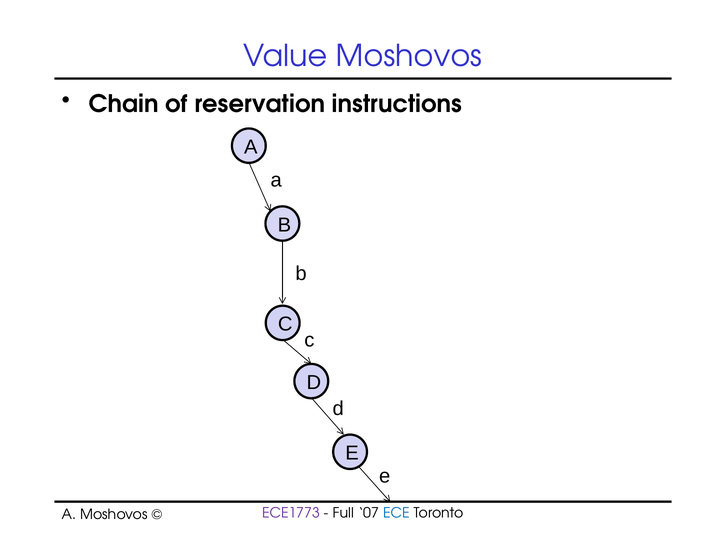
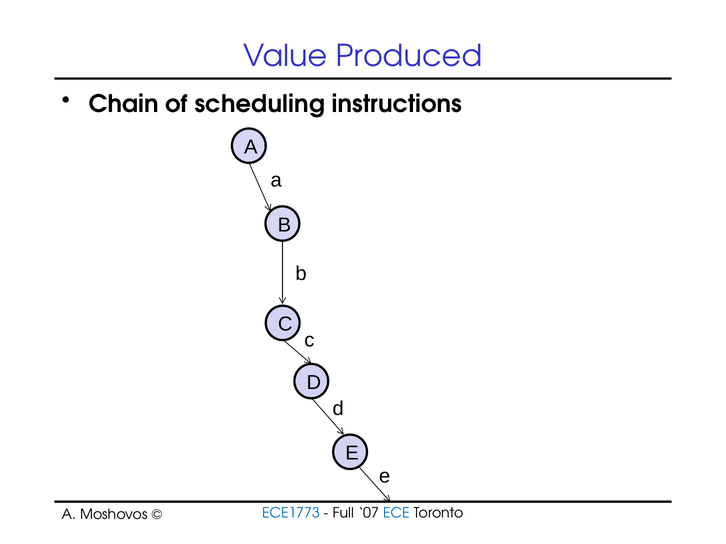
Value Moshovos: Moshovos -> Produced (409, 57)
reservation: reservation -> scheduling (260, 105)
ECE1773 colour: purple -> blue (291, 513)
